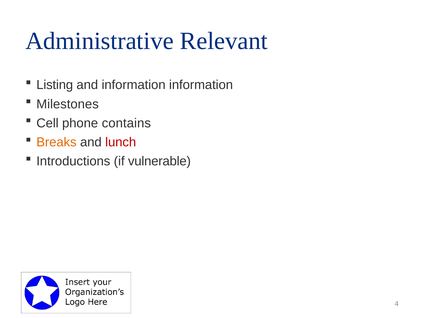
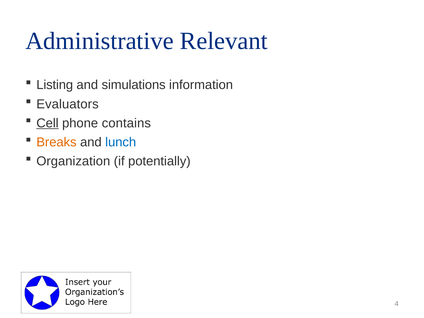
and information: information -> simulations (134, 85)
Milestones: Milestones -> Evaluators (68, 104)
Cell underline: none -> present (47, 123)
lunch colour: red -> blue (121, 142)
Introductions: Introductions -> Organization (73, 161)
vulnerable: vulnerable -> potentially (159, 161)
